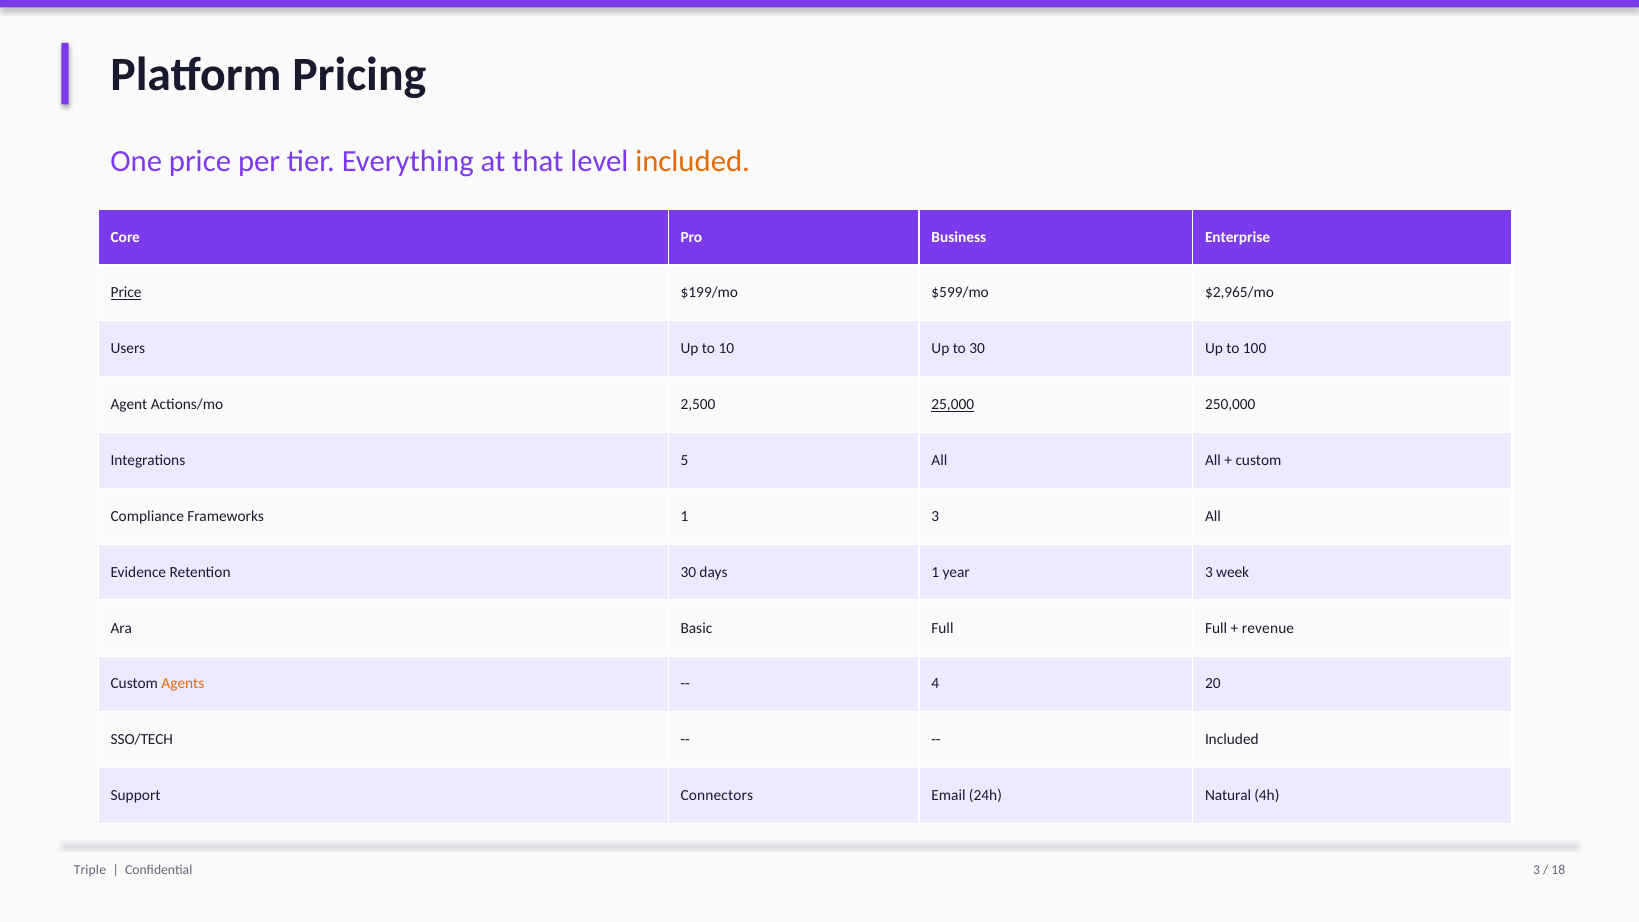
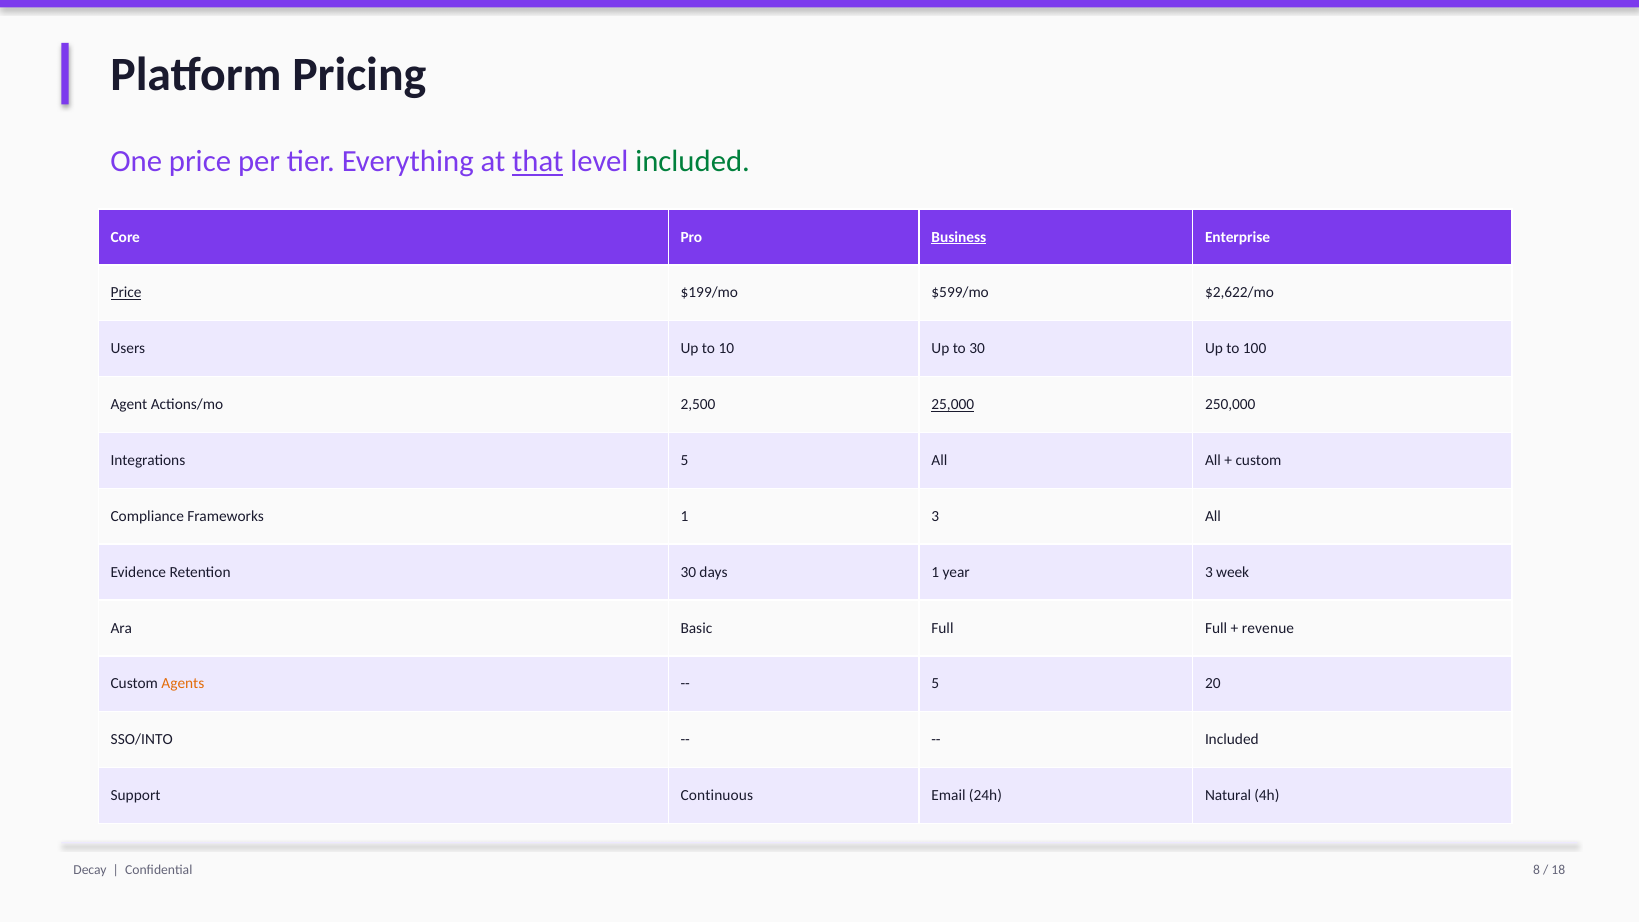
that underline: none -> present (538, 162)
included colour: orange -> green (693, 162)
Business underline: none -> present (959, 237)
$2,965/mo: $2,965/mo -> $2,622/mo (1240, 293)
4: 4 -> 5 (935, 684)
SSO/TECH: SSO/TECH -> SSO/INTO (142, 740)
Connectors: Connectors -> Continuous (717, 796)
Triple: Triple -> Decay (90, 869)
Confidential 3: 3 -> 8 (1537, 869)
